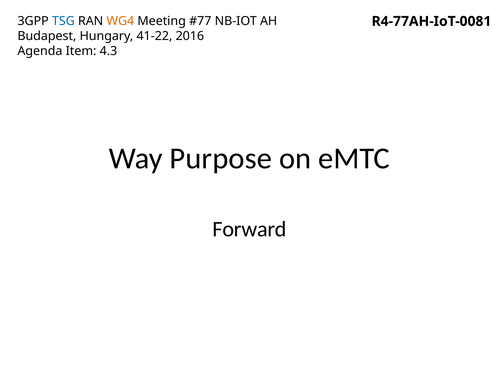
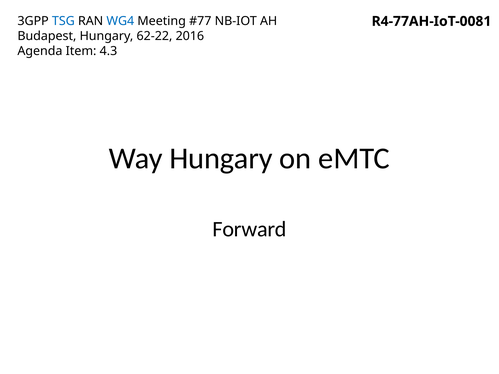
WG4 colour: orange -> blue (120, 21)
41-22: 41-22 -> 62-22 (154, 36)
Way Purpose: Purpose -> Hungary (221, 158)
